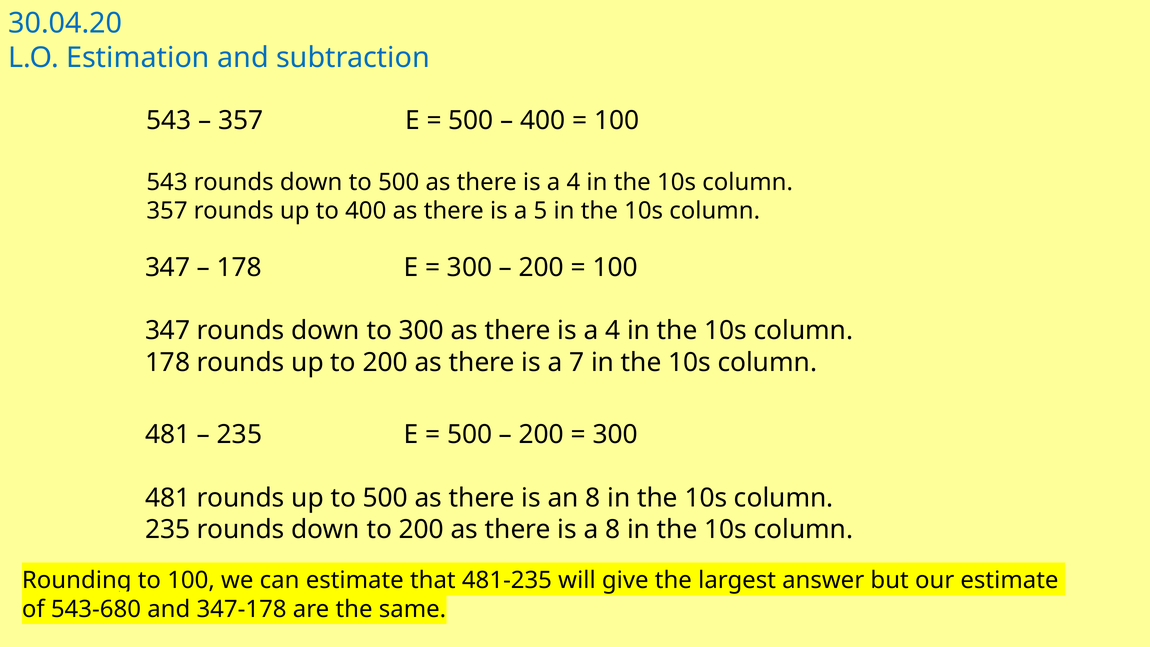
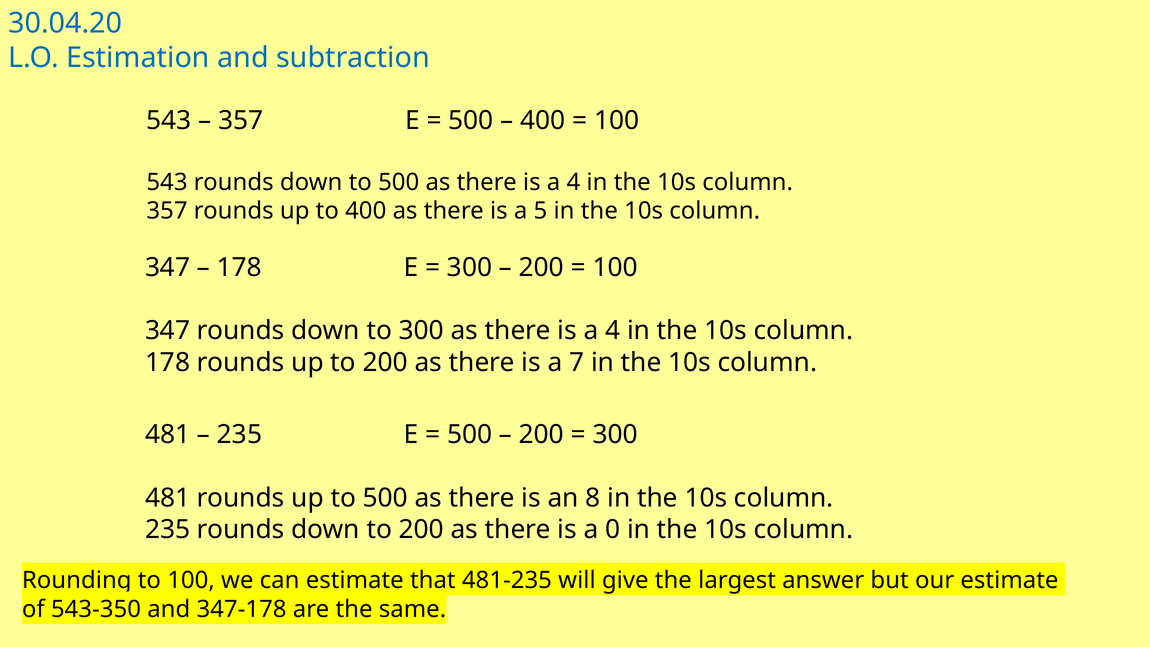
a 8: 8 -> 0 (613, 529)
543-680: 543-680 -> 543-350 (96, 609)
